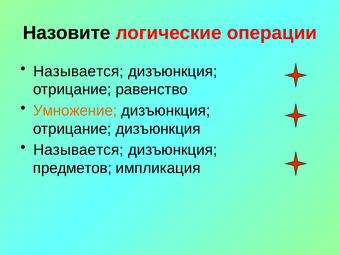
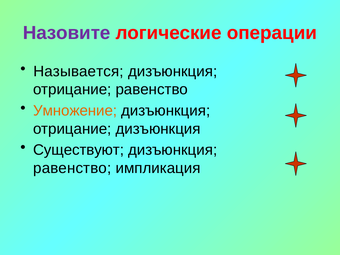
Назовите colour: black -> purple (67, 33)
Называется: Называется -> Существуют (79, 150)
предметов: предметов -> равенство (72, 168)
